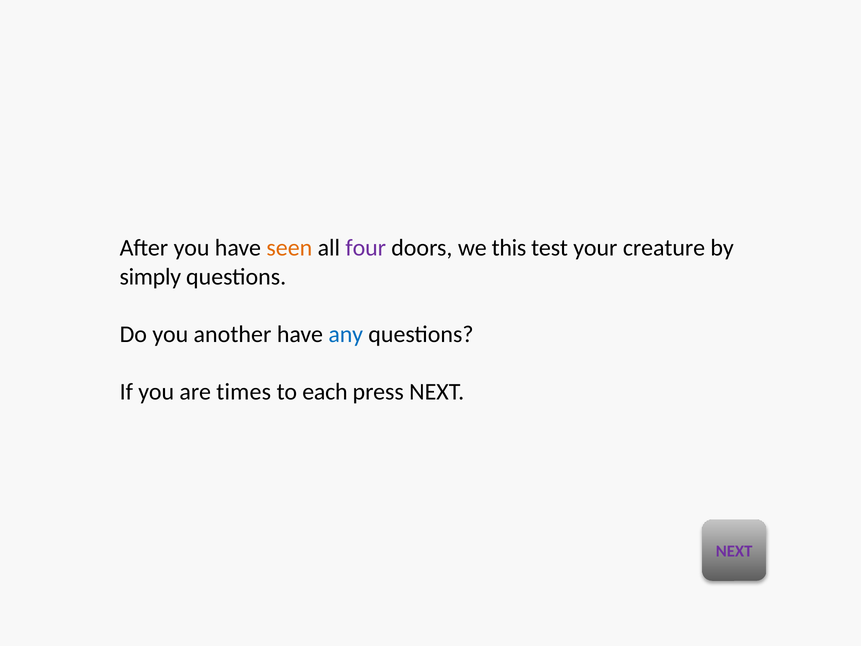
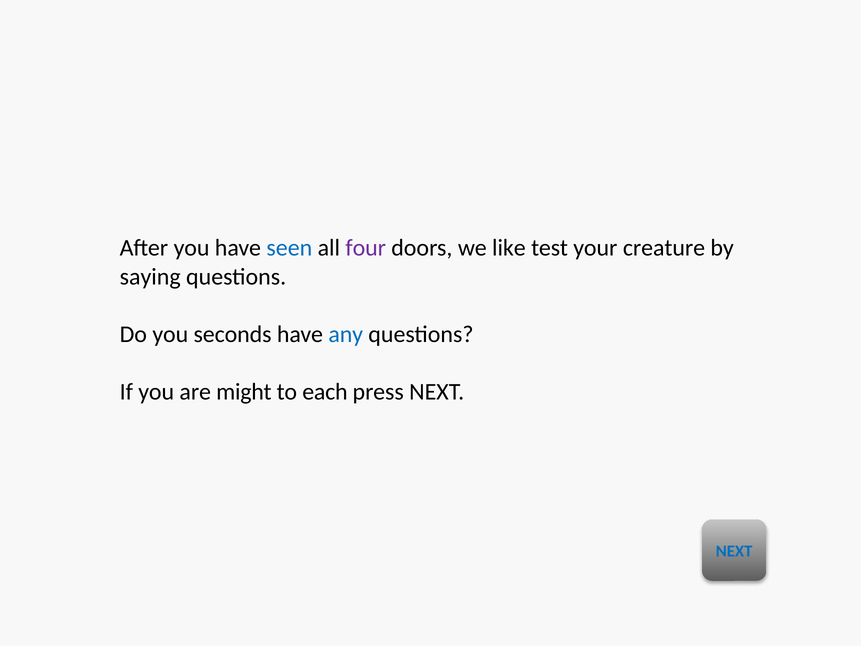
seen colour: orange -> blue (289, 248)
this: this -> like (509, 248)
simply: simply -> saying (150, 277)
another: another -> seconds (233, 334)
times: times -> might (244, 391)
NEXT colour: purple -> blue (734, 551)
